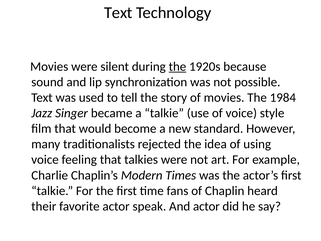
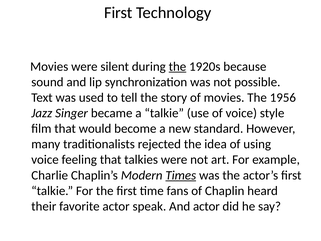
Text: Text -> First (118, 13)
1984: 1984 -> 1956 (283, 97)
Times underline: none -> present (181, 175)
